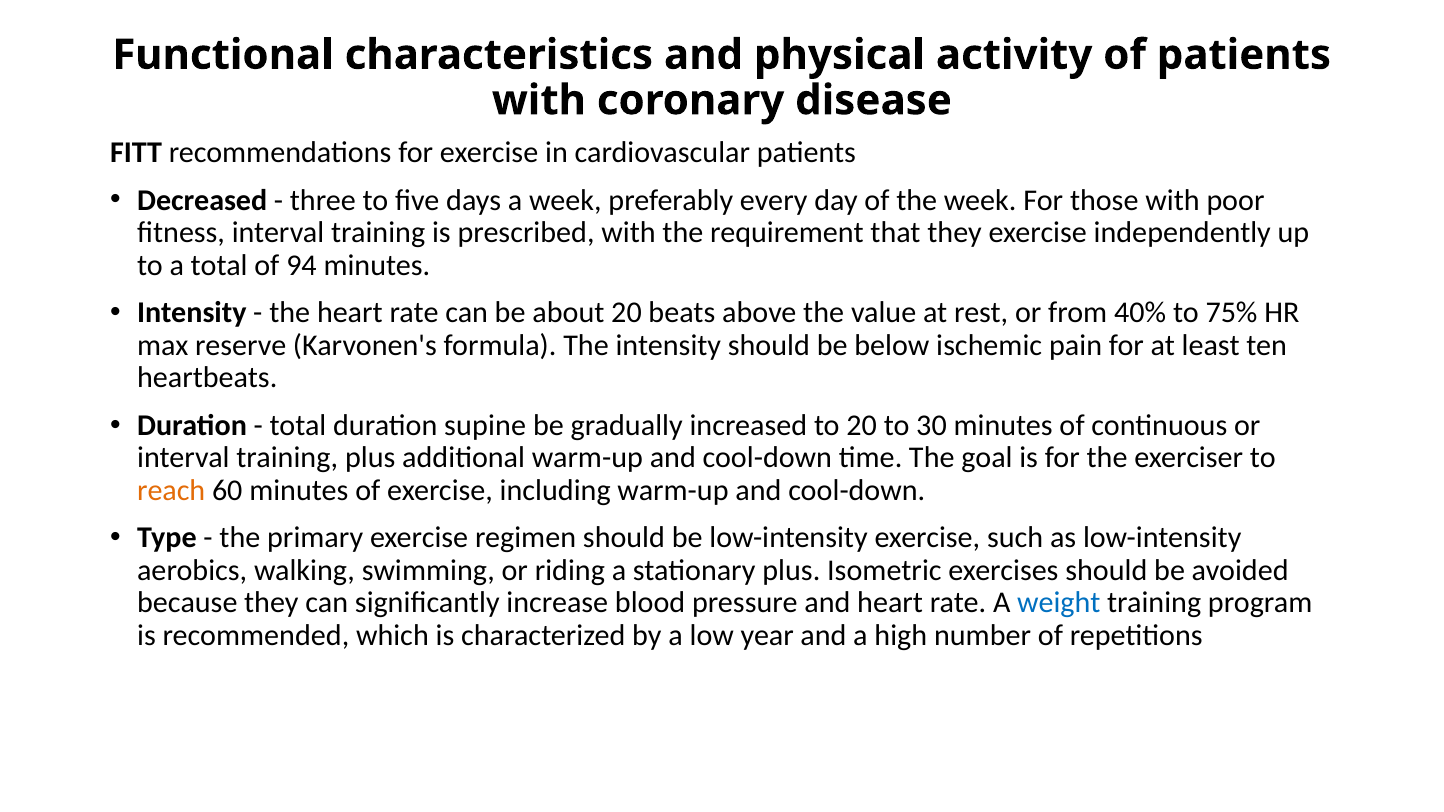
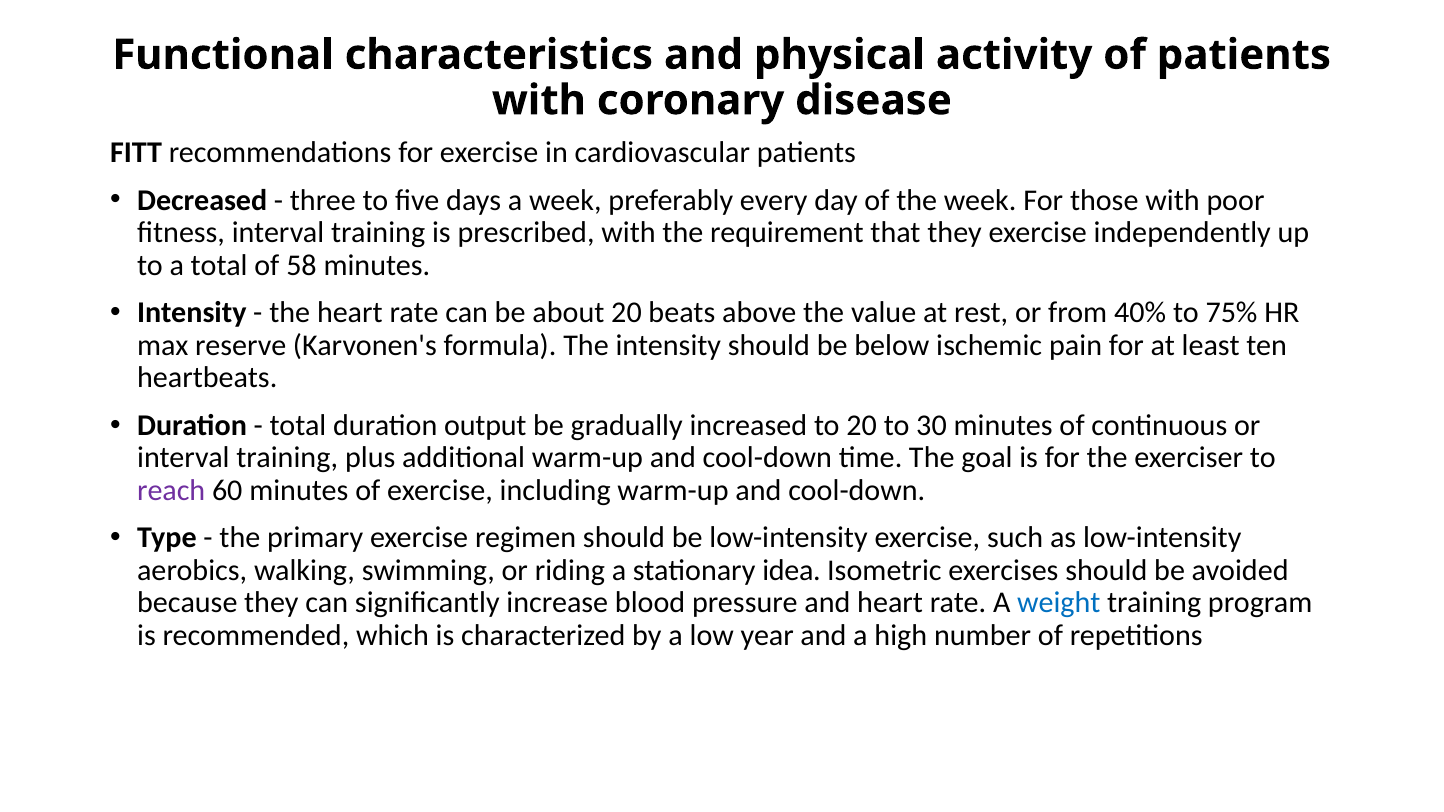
94: 94 -> 58 (301, 265)
supine: supine -> output (485, 425)
reach colour: orange -> purple (171, 491)
stationary plus: plus -> idea (792, 571)
